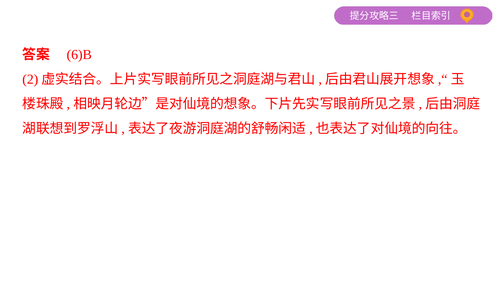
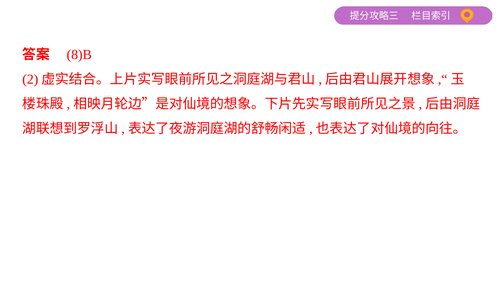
6)B: 6)B -> 8)B (79, 55)
